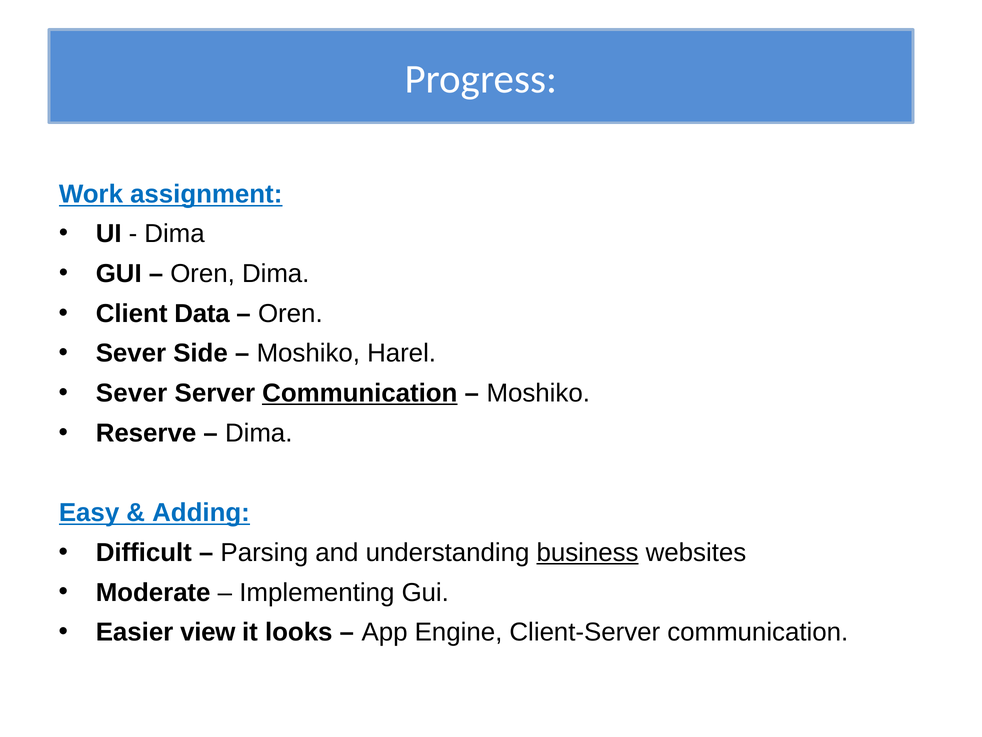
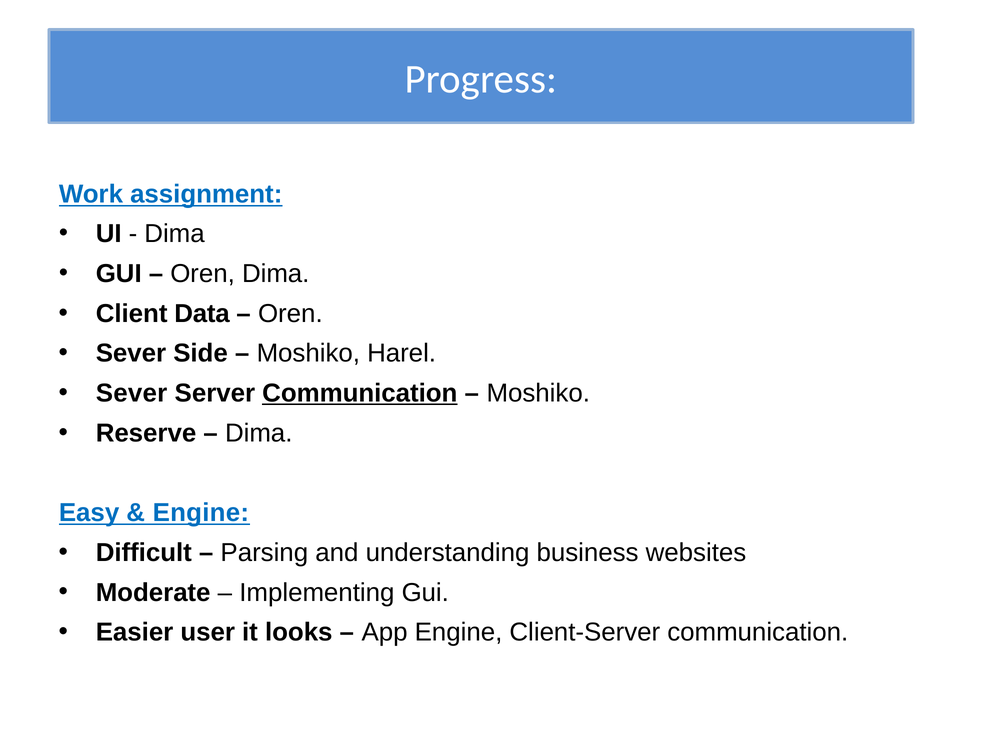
Adding: Adding -> Engine (201, 512)
business underline: present -> none (588, 552)
view: view -> user (208, 632)
